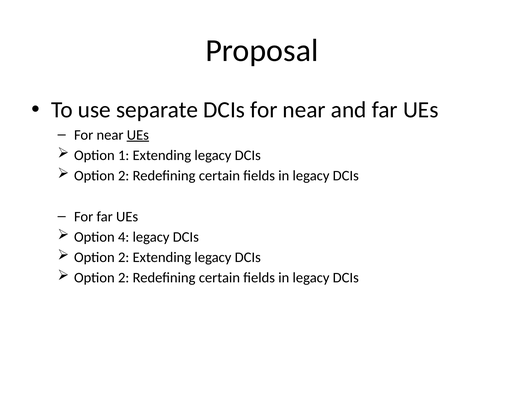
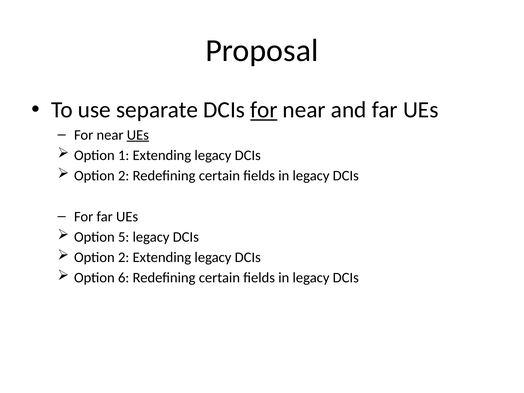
for underline: none -> present (264, 110)
4: 4 -> 5 (124, 237)
2: 2 -> 6 (124, 278)
